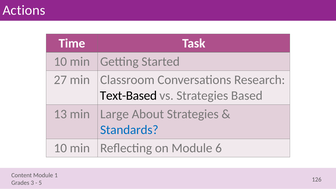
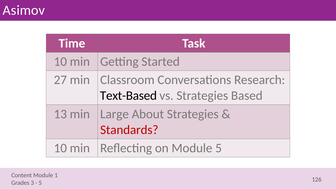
Actions: Actions -> Asimov (24, 10)
Standards colour: blue -> red (129, 130)
Module 6: 6 -> 5 (219, 148)
